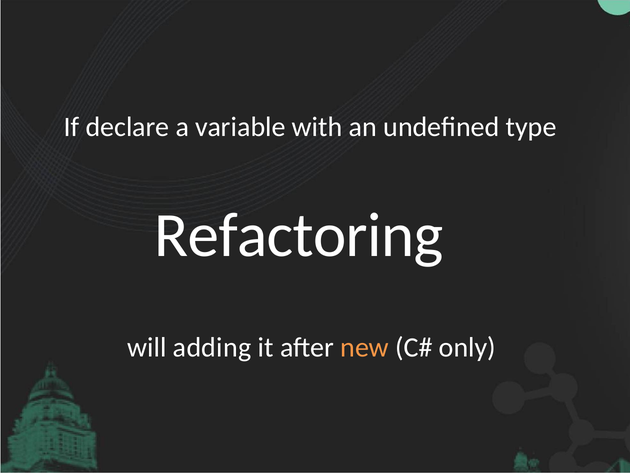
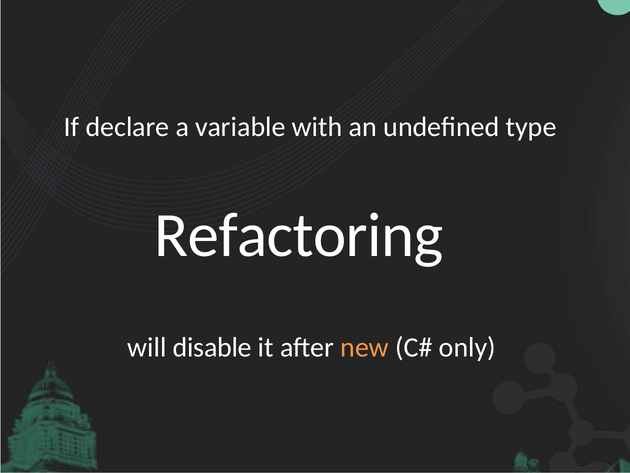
adding: adding -> disable (212, 347)
